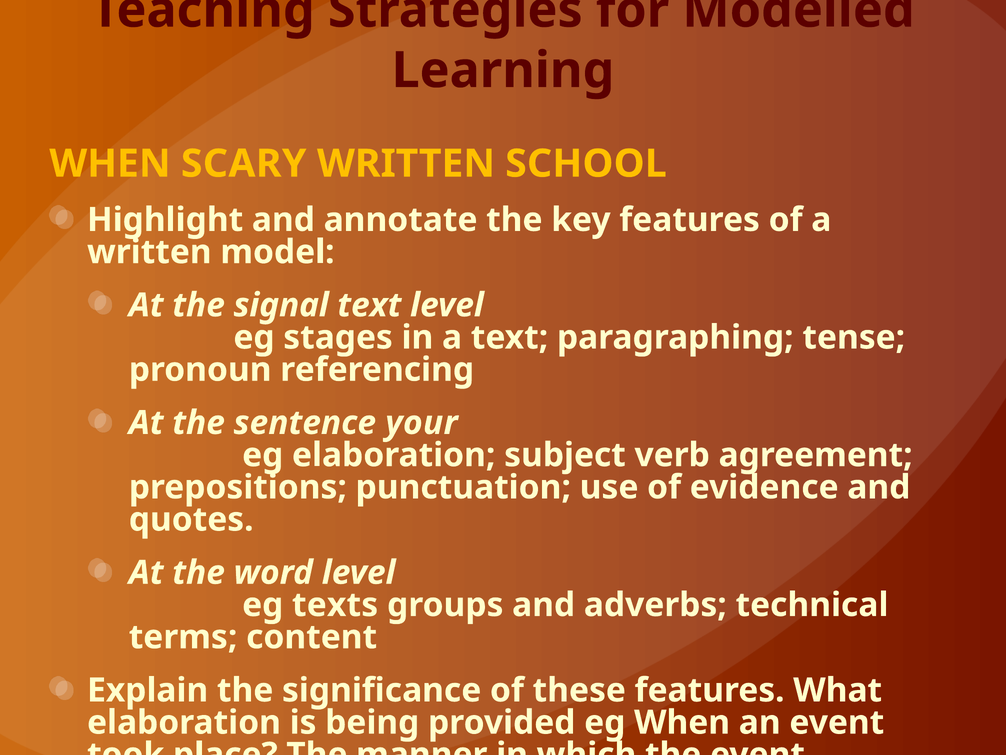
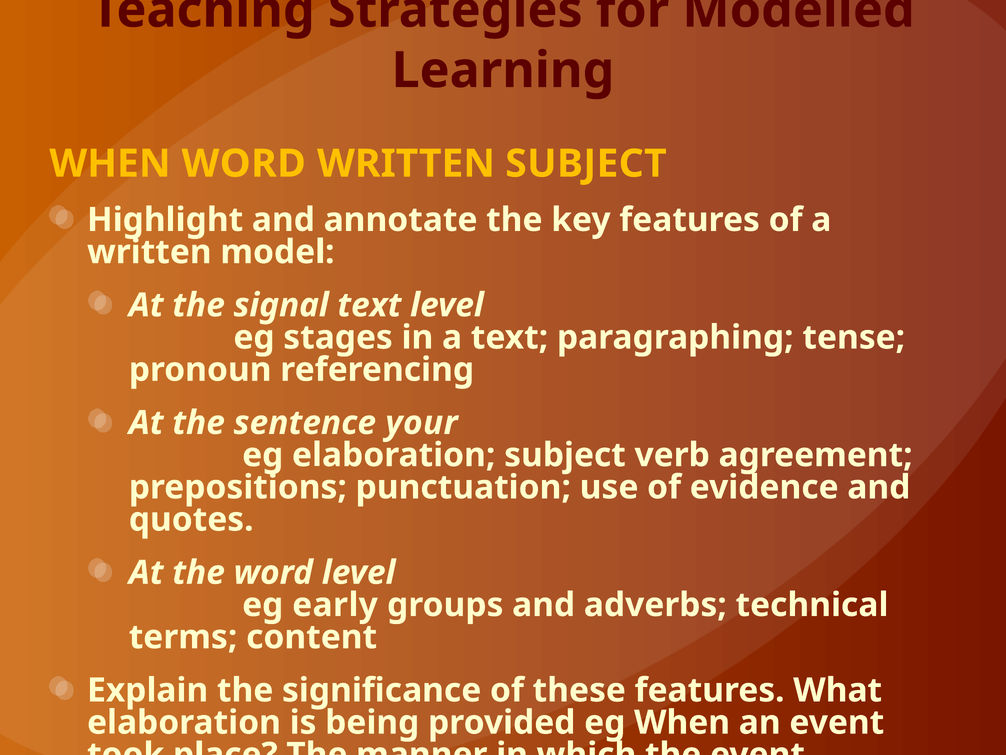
WHEN SCARY: SCARY -> WORD (244, 164)
WRITTEN SCHOOL: SCHOOL -> SUBJECT (586, 164)
texts: texts -> early (335, 605)
